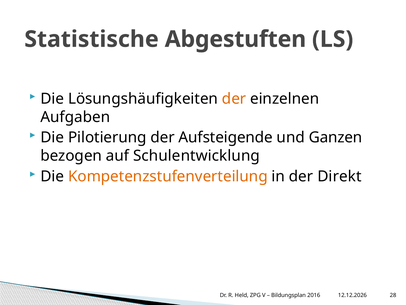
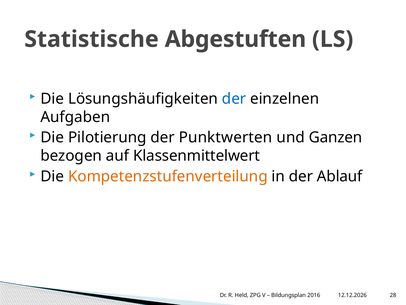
der colour: orange -> blue (234, 99)
Aufsteigende: Aufsteigende -> Punktwerten (226, 137)
Schulentwicklung: Schulentwicklung -> Klassenmittelwert (197, 156)
Direkt: Direkt -> Ablauf (340, 176)
